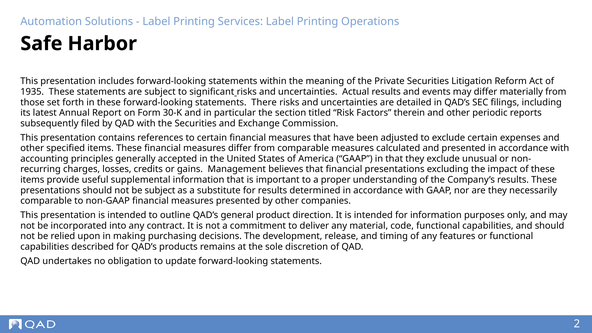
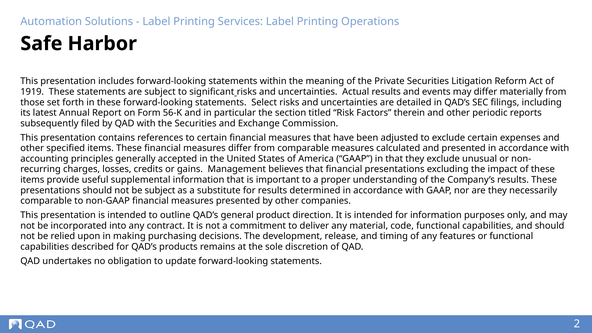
1935: 1935 -> 1919 (32, 92)
There: There -> Select (264, 102)
30-K: 30-K -> 56-K (173, 113)
